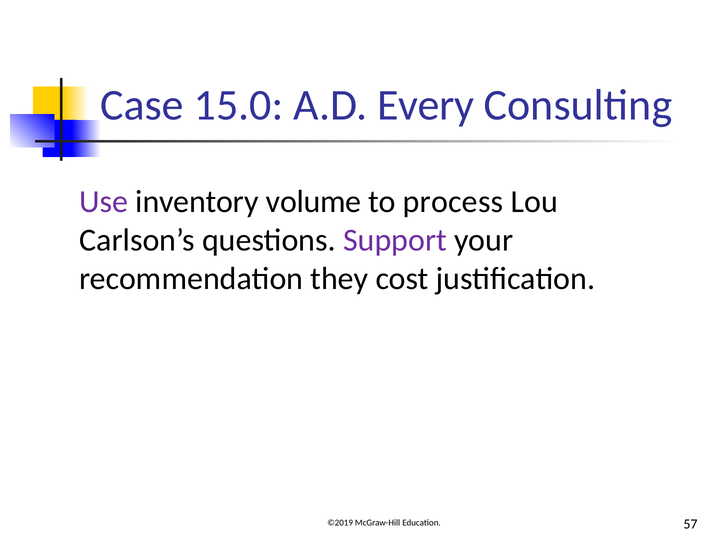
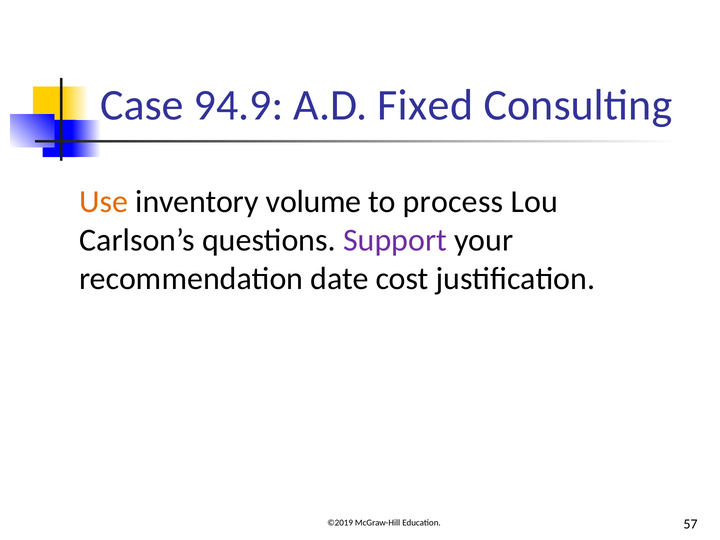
15.0: 15.0 -> 94.9 (239, 105)
Every: Every -> Fixed (425, 105)
Use colour: purple -> orange (104, 202)
they: they -> date (340, 279)
